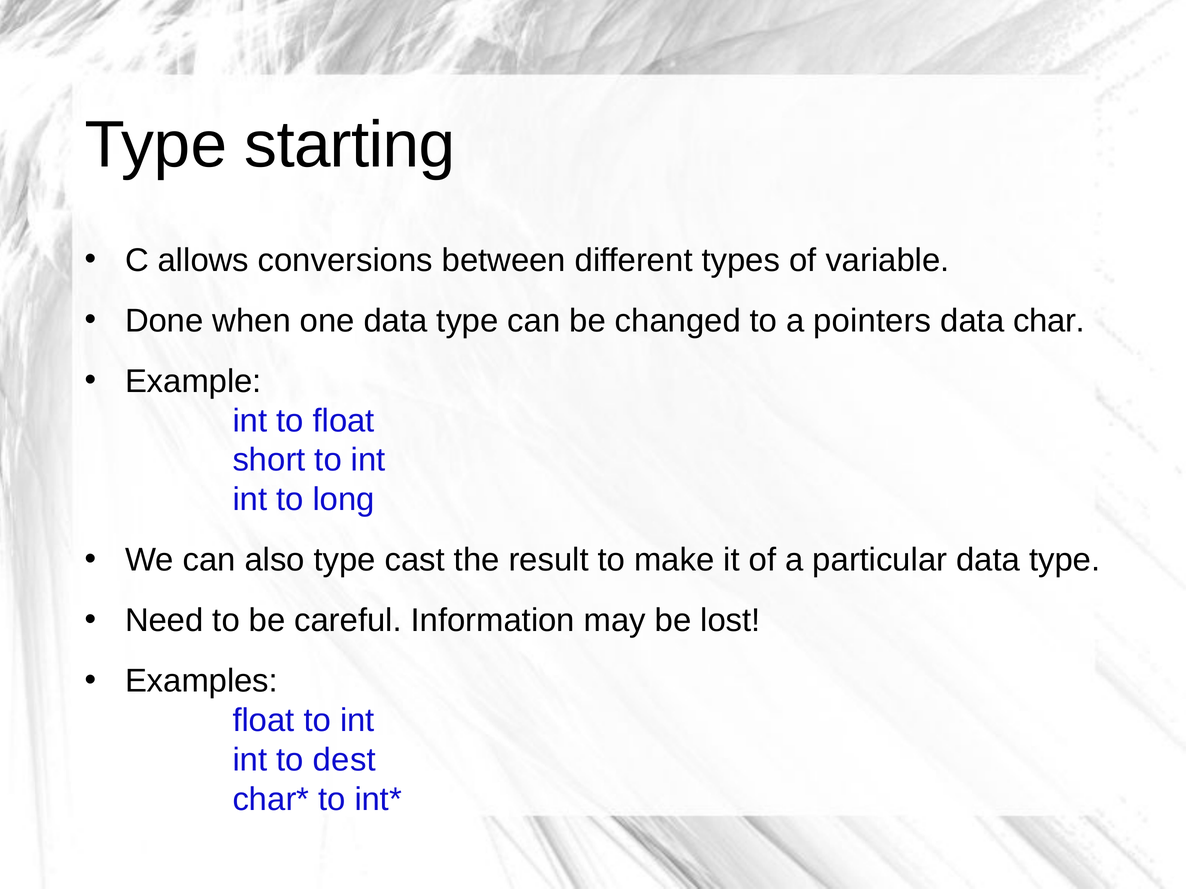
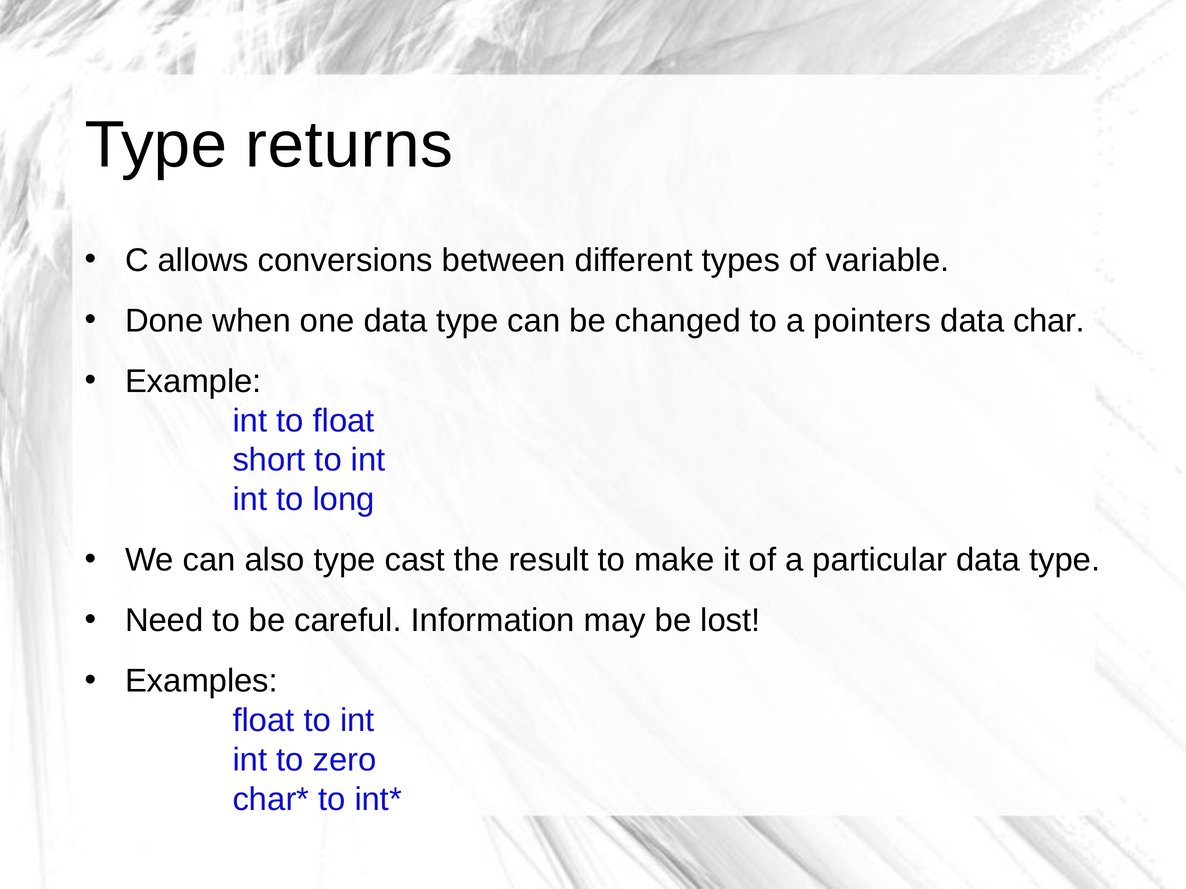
starting: starting -> returns (349, 145)
dest: dest -> zero (345, 760)
